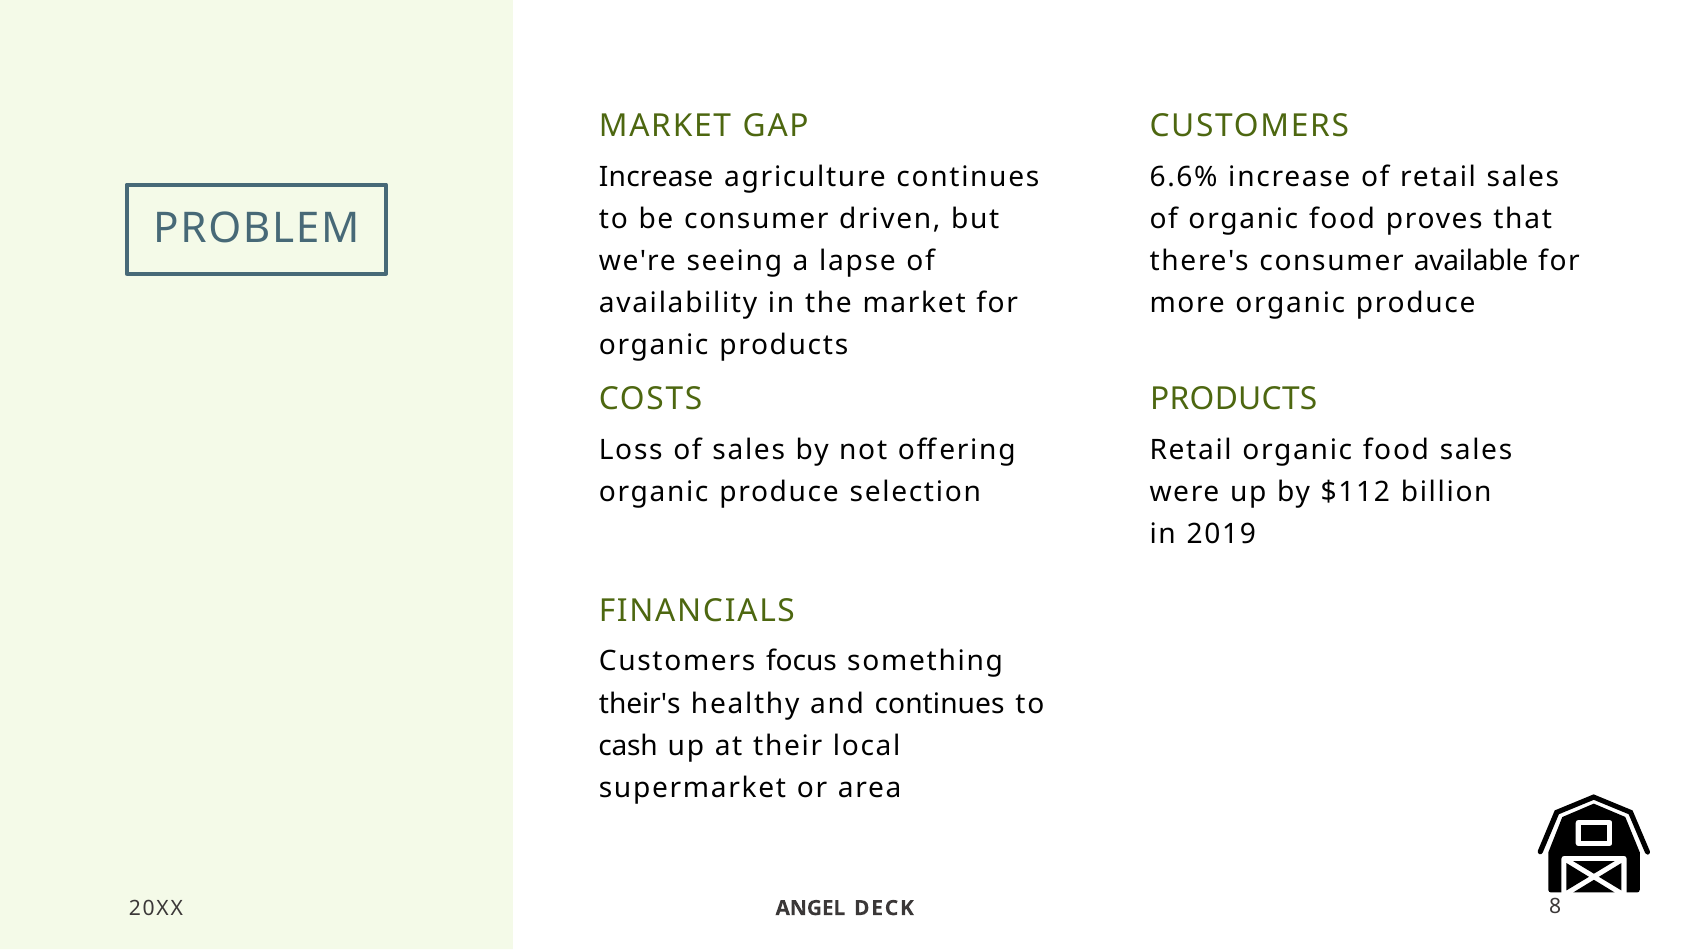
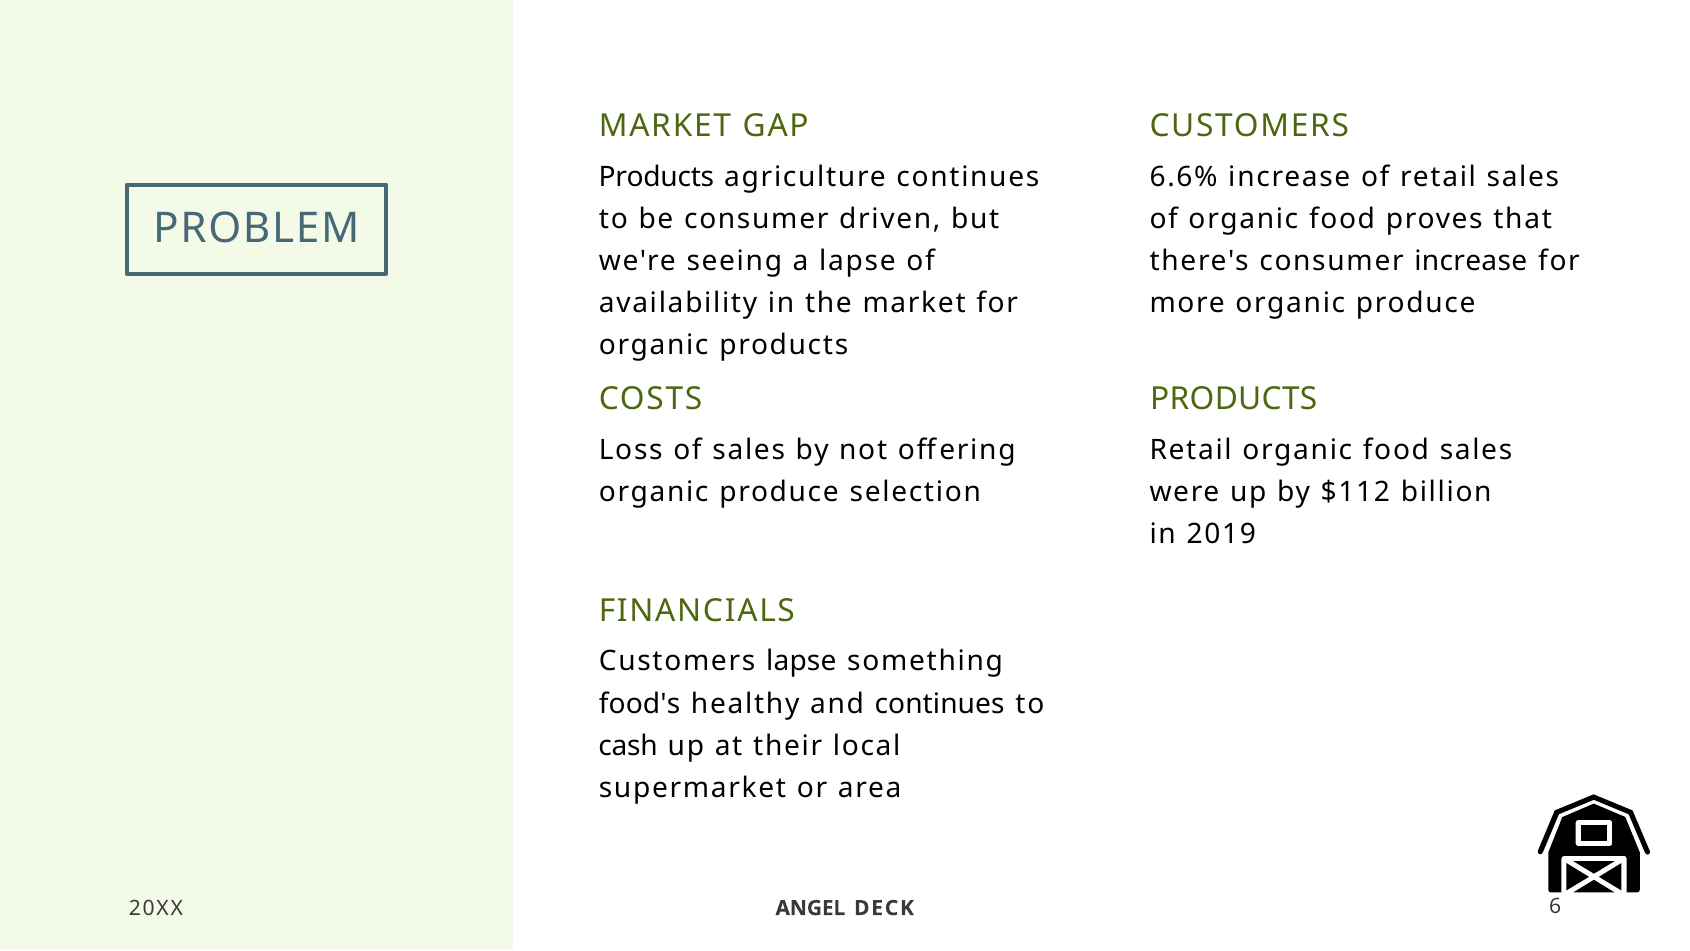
Increase: Increase -> Products (656, 177)
consumer available: available -> increase (1471, 261)
Customers focus: focus -> lapse (801, 661)
their's: their's -> food's (640, 704)
8: 8 -> 6 (1555, 906)
